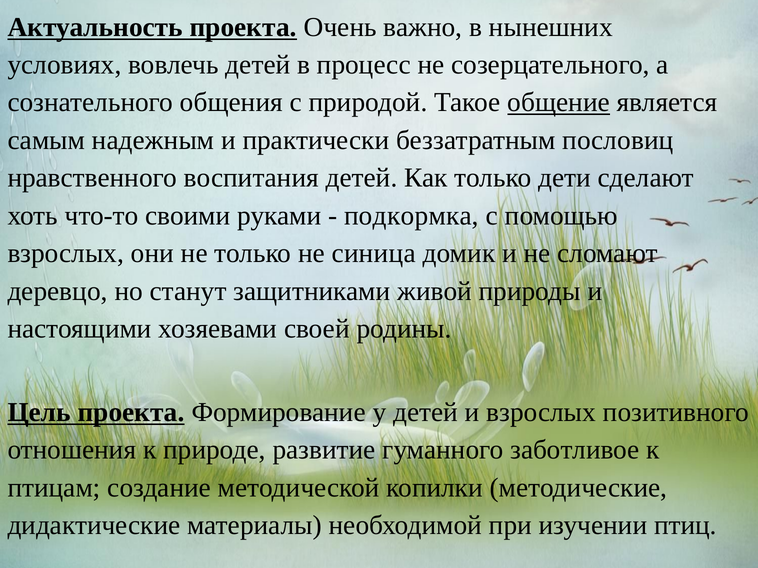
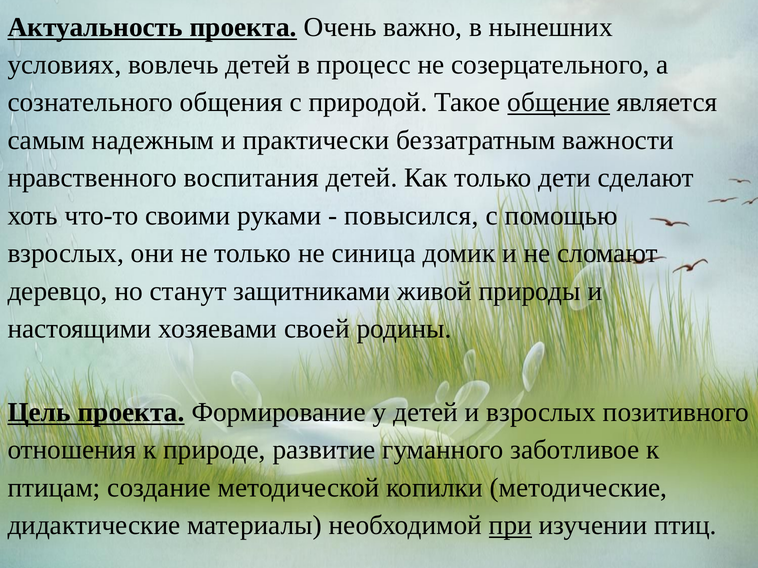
пословиц: пословиц -> важности (618, 140)
подкормка: подкормка -> повысился (411, 216)
при underline: none -> present (510, 526)
